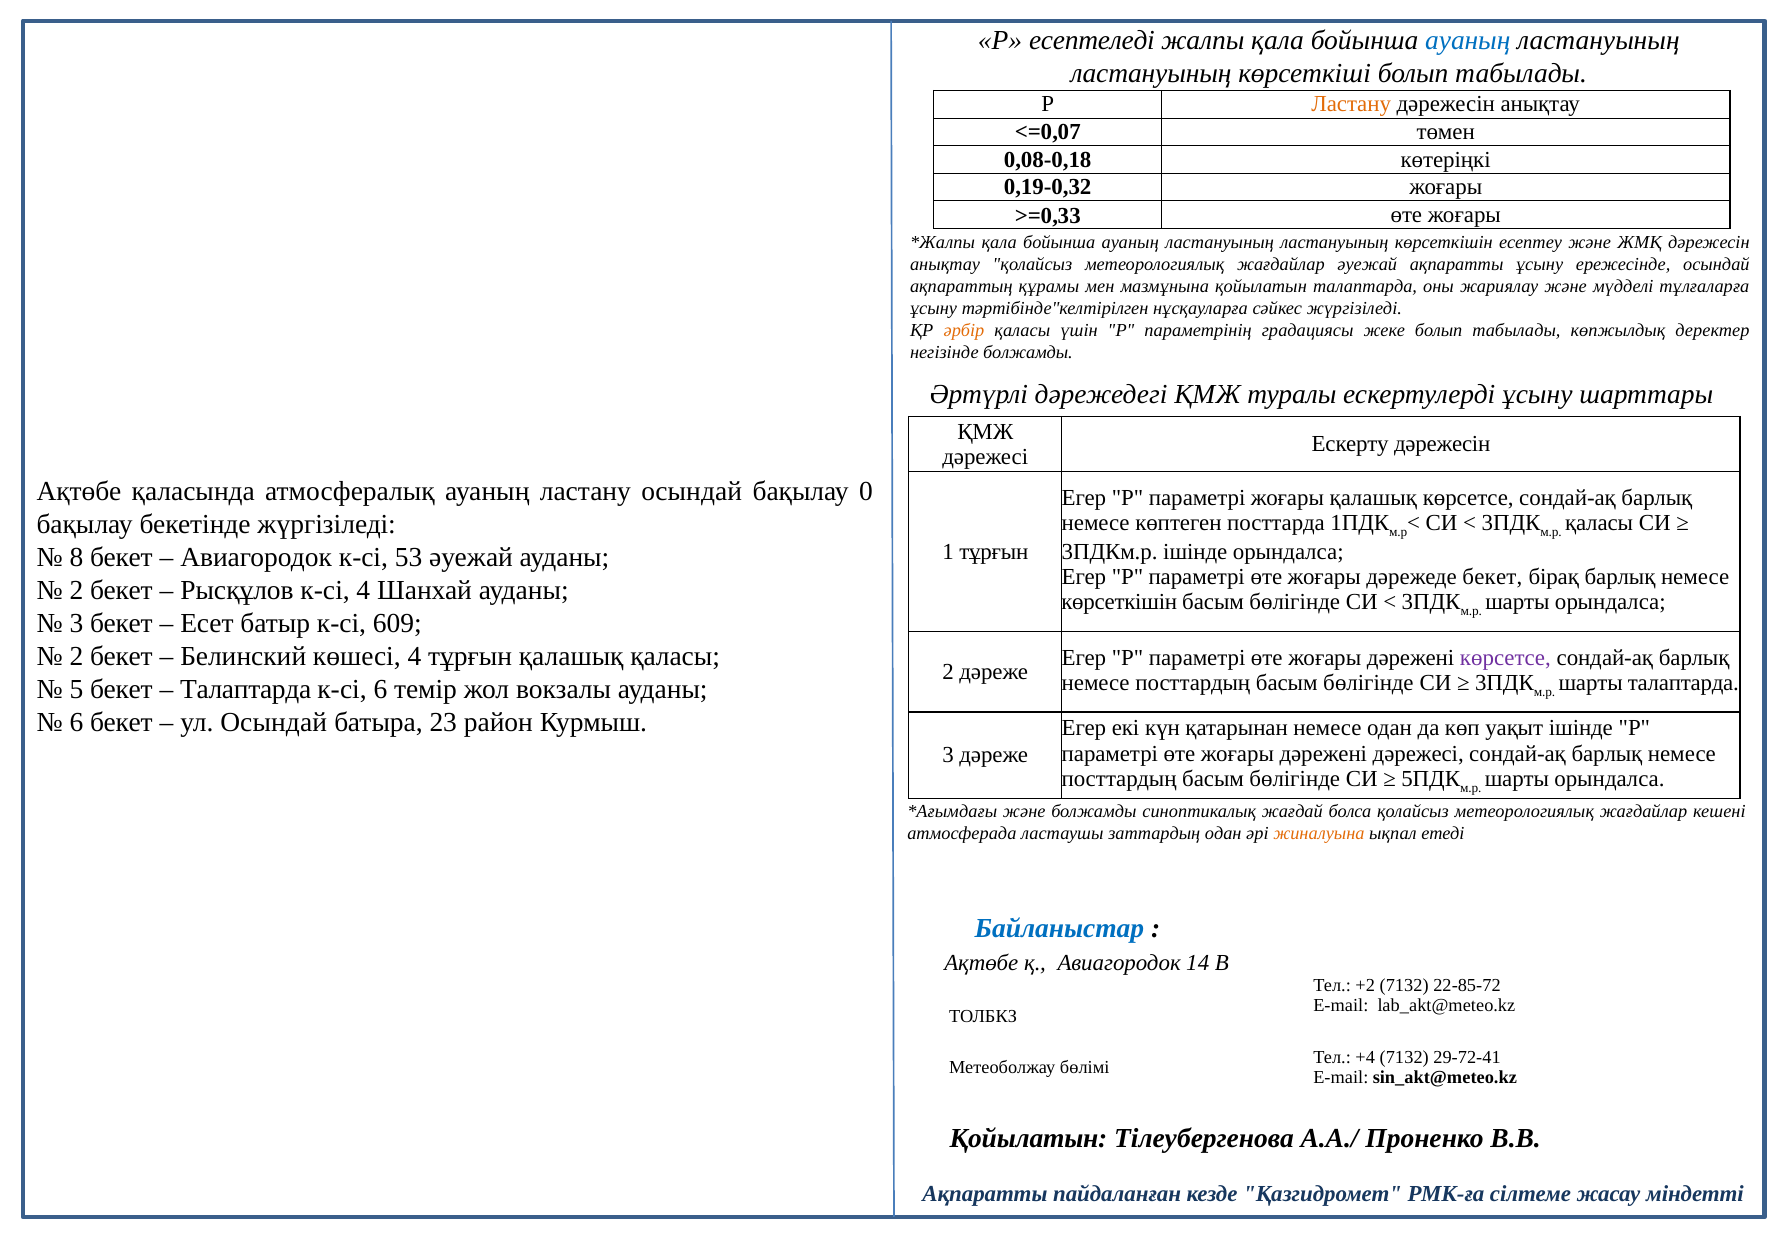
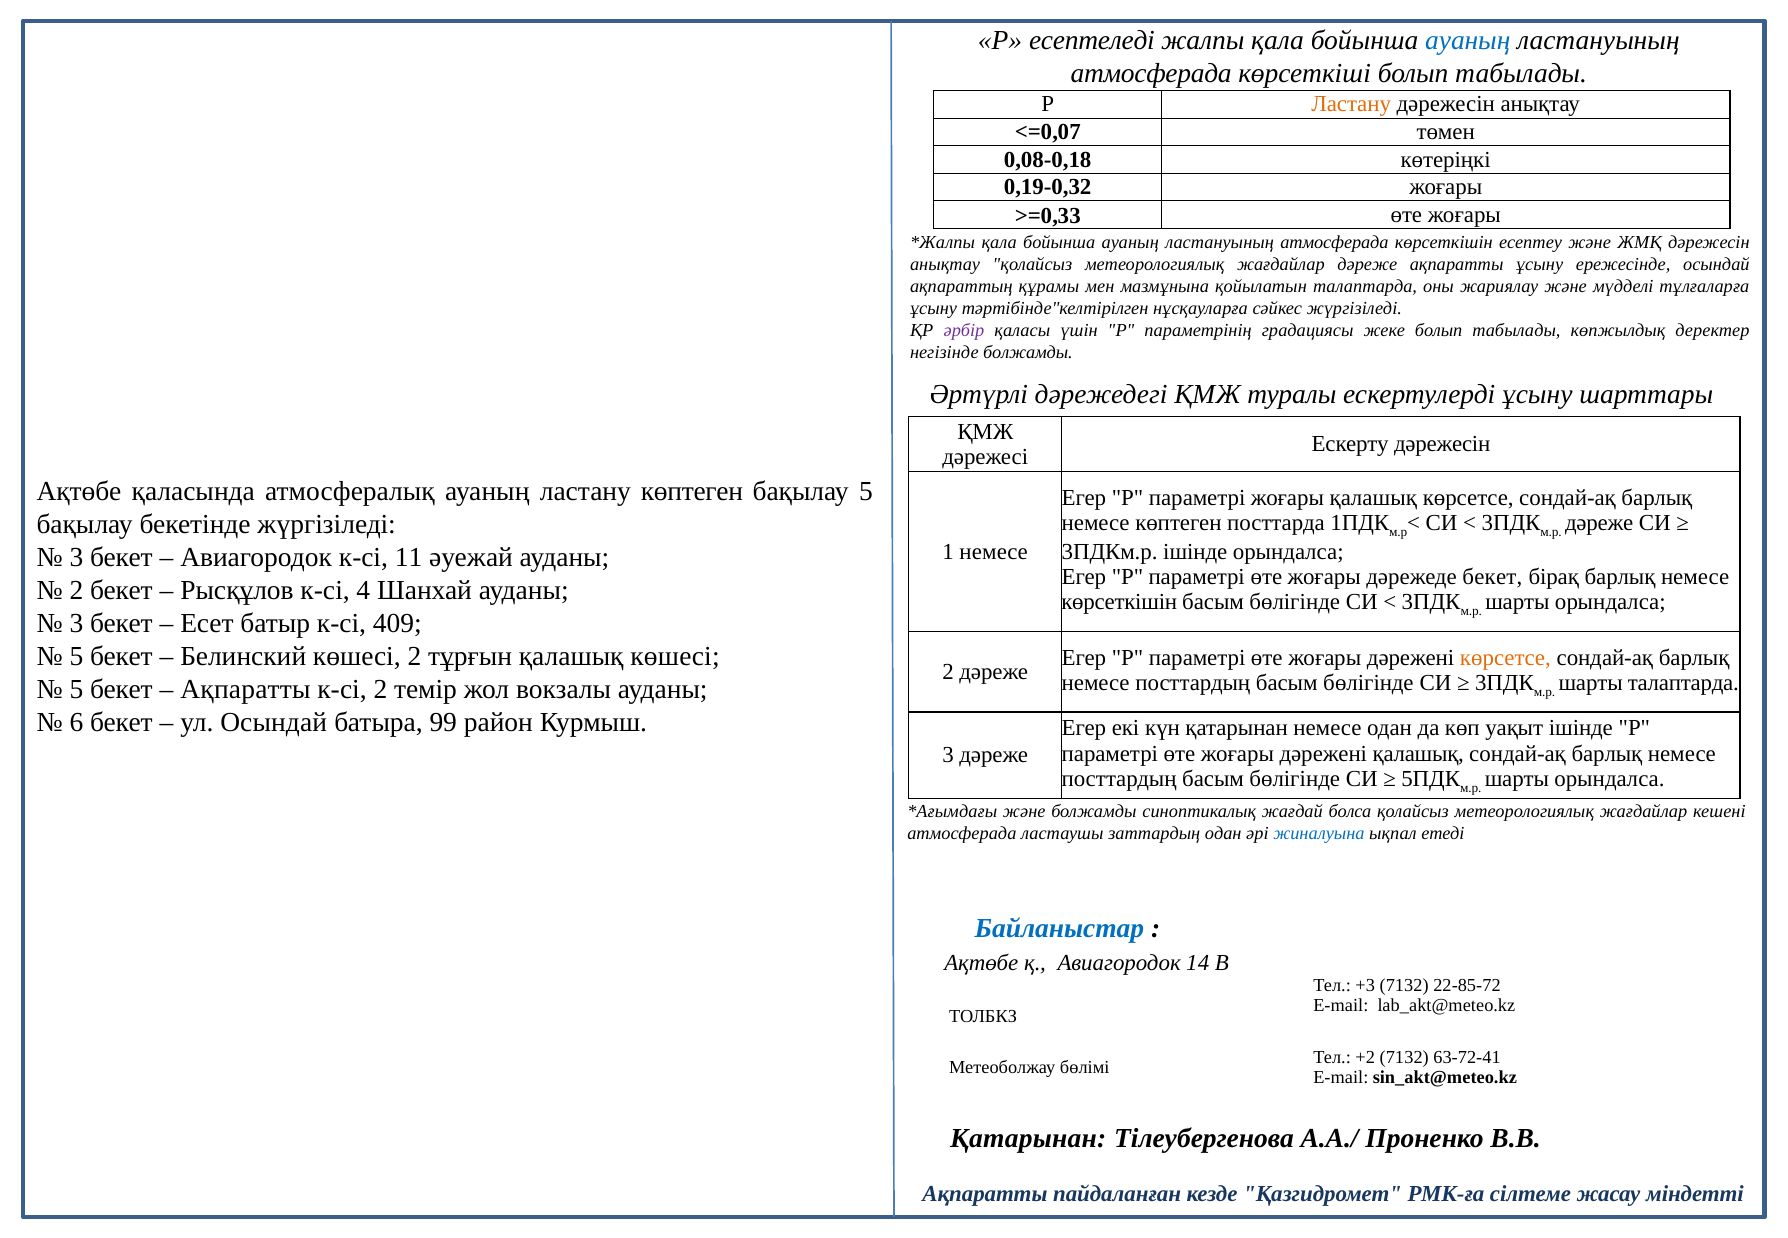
ластануының: ластануының -> атмосферада (1151, 74)
ластануының: ластануының -> атмосферада (1334, 243)
жағдайлар әуежай: әуежай -> дәреже (1367, 265)
әрбір colour: orange -> purple (964, 330)
ластану осындай: осындай -> көптеген (692, 491)
бақылау 0: 0 -> 5 (866, 491)
қаласы: қаласы -> дәреже (1599, 523)
1 тұрғын: тұрғын -> немесе (994, 552)
8: 8 -> 3 (76, 557)
53: 53 -> 11 (409, 557)
609: 609 -> 409 (397, 623)
2: 2 -> 5 (76, 656)
көшесі 4: 4 -> 2 (414, 656)
қалашық қаласы: қаласы -> көшесі (675, 656)
көрсетсе colour: purple -> orange (1505, 657)
Талаптарда: Талаптарда -> Ақпаратты (245, 689)
к-сі 6: 6 -> 2 (380, 689)
23: 23 -> 99 (443, 722)
дәрежені дәрежесі: дәрежесі -> қалашық (1418, 753)
жиналуына colour: orange -> blue (1319, 834)
+2: +2 -> +3 (1365, 985)
+4: +4 -> +2 (1365, 1057)
29-72-41: 29-72-41 -> 63-72-41 (1467, 1057)
Қойылатын: Қойылатын -> Қатарынан (1028, 1139)
